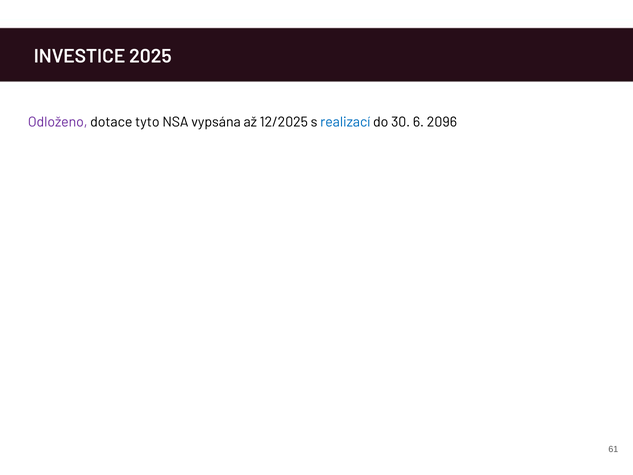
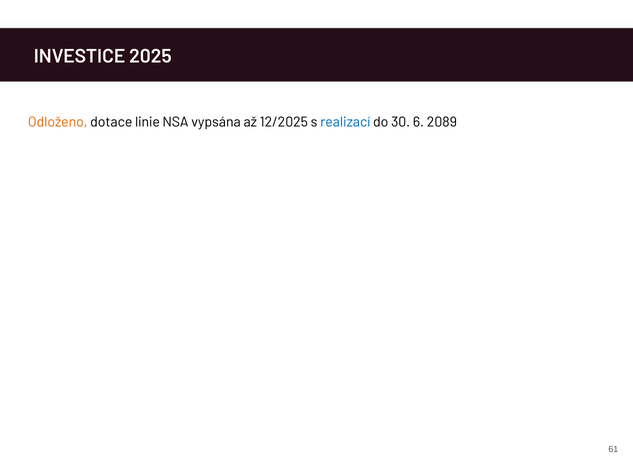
Odloženo colour: purple -> orange (58, 122)
tyto: tyto -> linie (147, 122)
2096: 2096 -> 2089 (442, 122)
